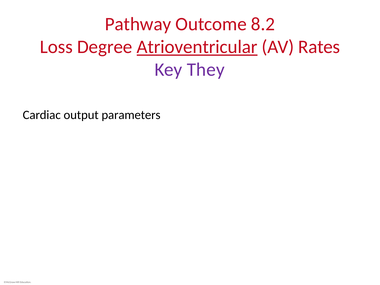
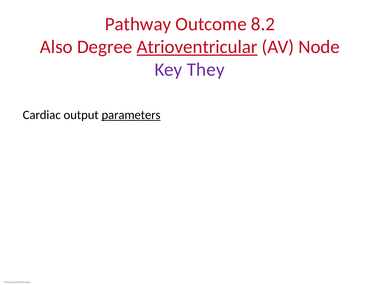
Loss: Loss -> Also (56, 47)
Rates: Rates -> Node (319, 47)
parameters underline: none -> present (131, 115)
